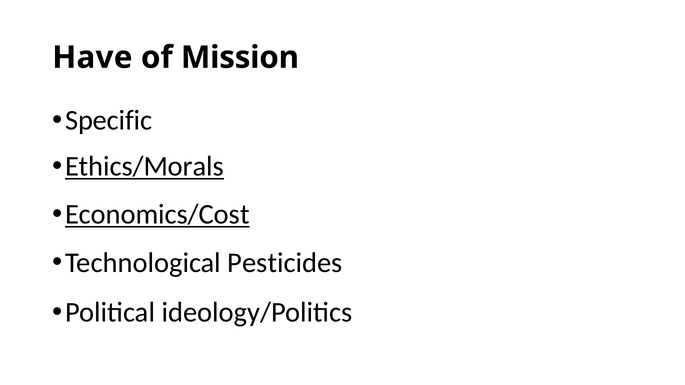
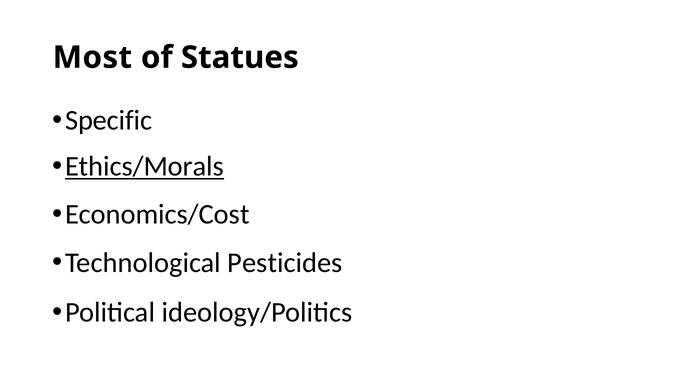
Have: Have -> Most (92, 58)
Mission: Mission -> Statues (240, 58)
Economics/Cost underline: present -> none (157, 215)
